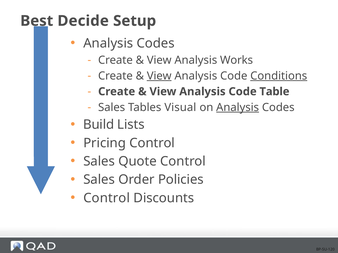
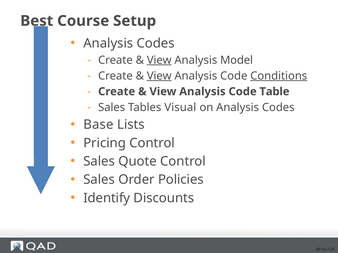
Decide: Decide -> Course (83, 21)
View underline: none -> present (159, 60)
Works: Works -> Model (237, 60)
Analysis underline: present -> none (238, 108)
Build: Build -> Base (98, 125)
Control: Control -> Identify (107, 198)
